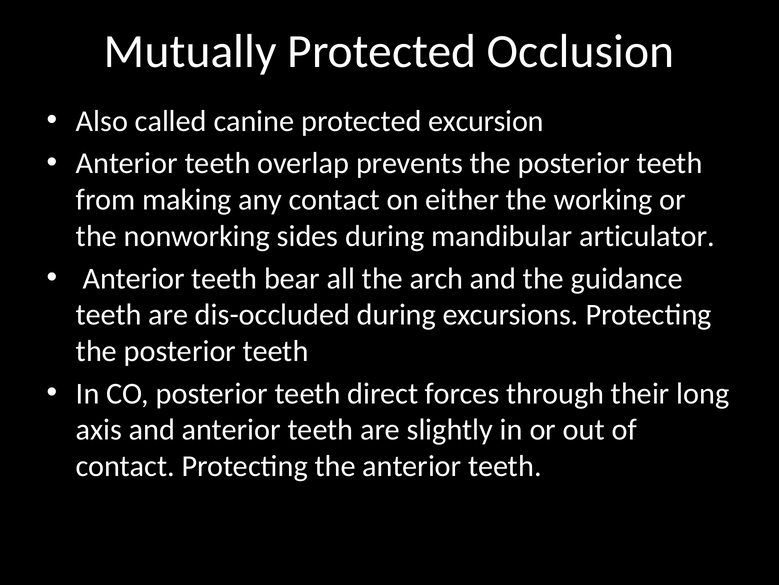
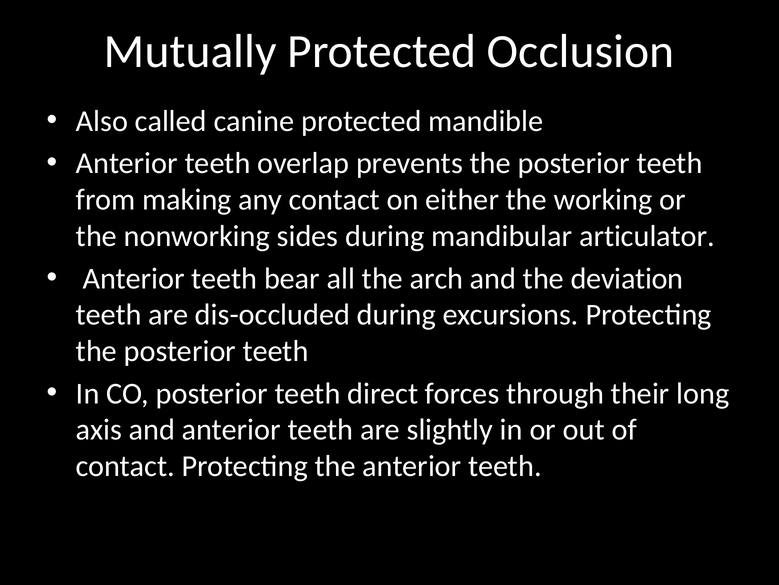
excursion: excursion -> mandible (486, 121)
guidance: guidance -> deviation (627, 278)
